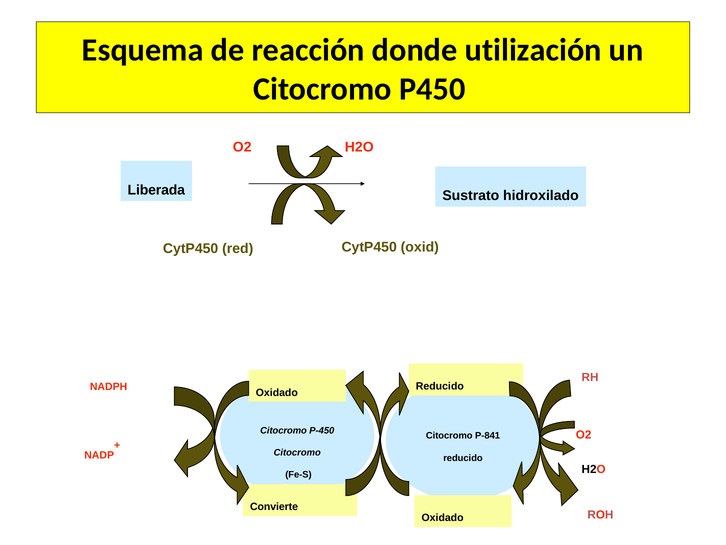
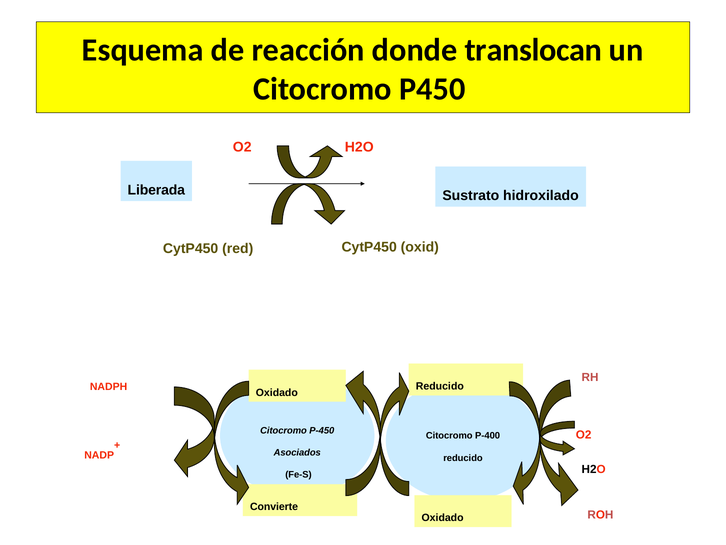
utilización: utilización -> translocan (533, 50)
P-841: P-841 -> P-400 (488, 435)
Citocromo: Citocromo -> Asociados (297, 452)
